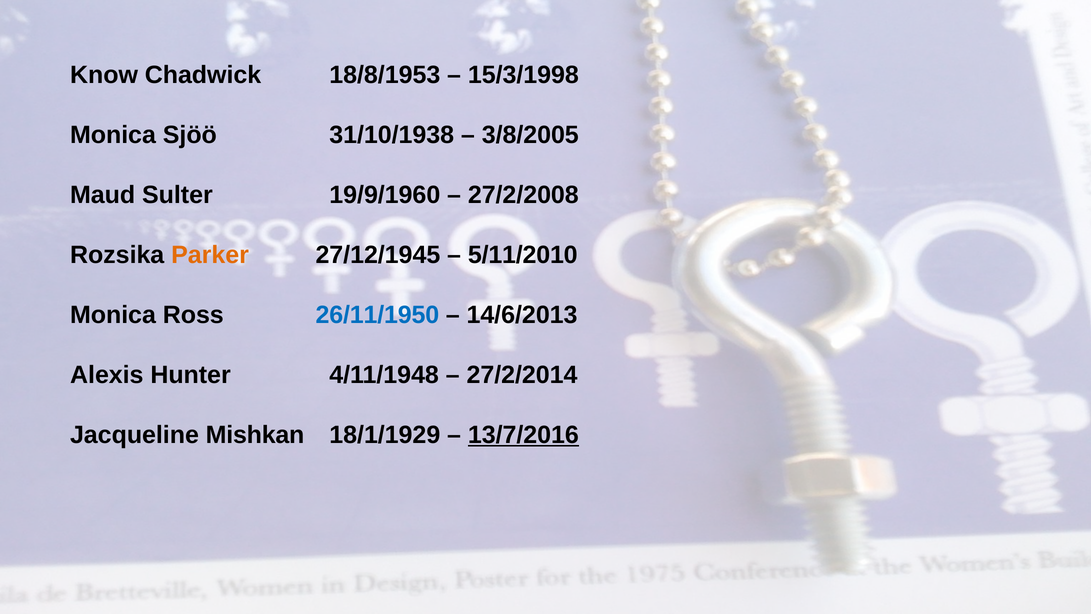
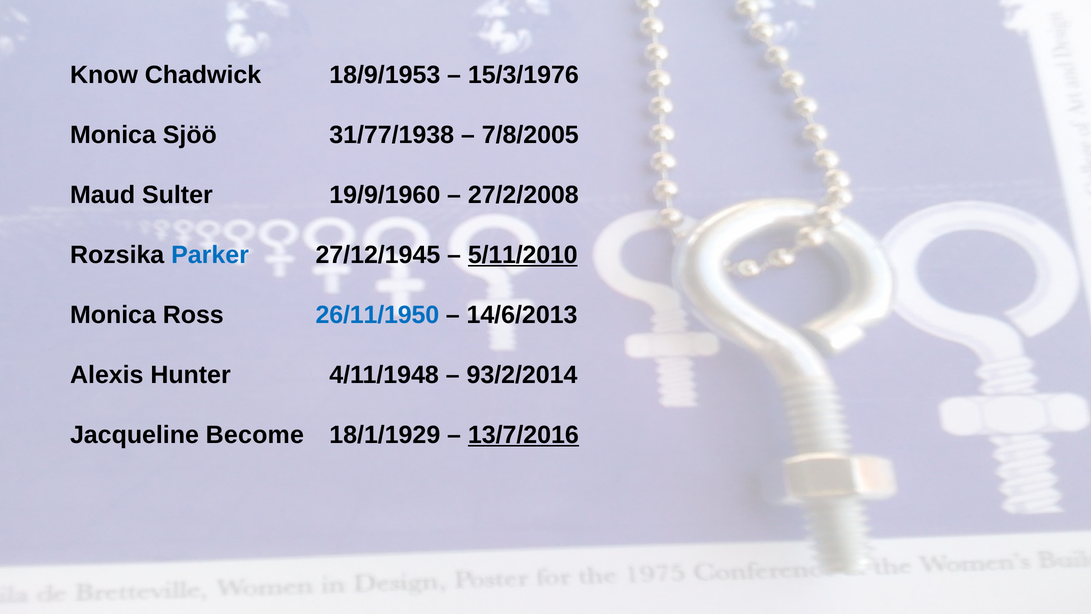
18/8/1953: 18/8/1953 -> 18/9/1953 (385, 75)
15/3/1998: 15/3/1998 -> 15/3/1976 (523, 75)
31/10/1938: 31/10/1938 -> 31/77/1938 (392, 135)
3/8/2005: 3/8/2005 -> 7/8/2005 (530, 135)
Parker colour: orange -> blue (210, 255)
5/11/2010 underline: none -> present (523, 255)
27/2/2014: 27/2/2014 -> 93/2/2014 (522, 375)
Mishkan: Mishkan -> Become (255, 435)
